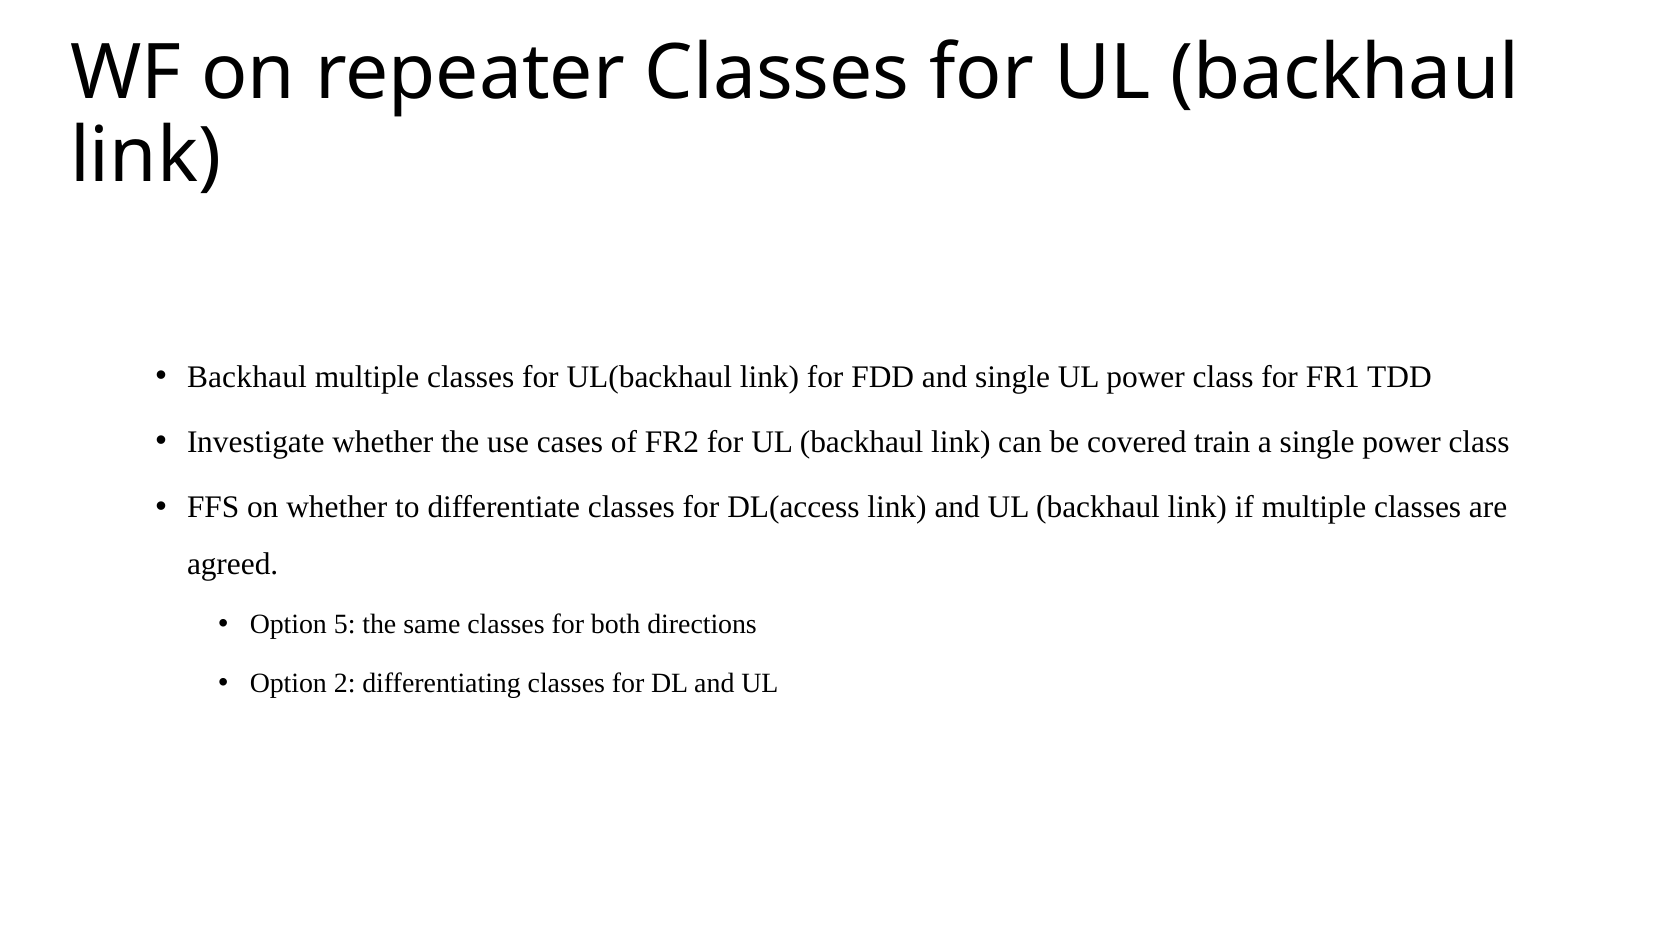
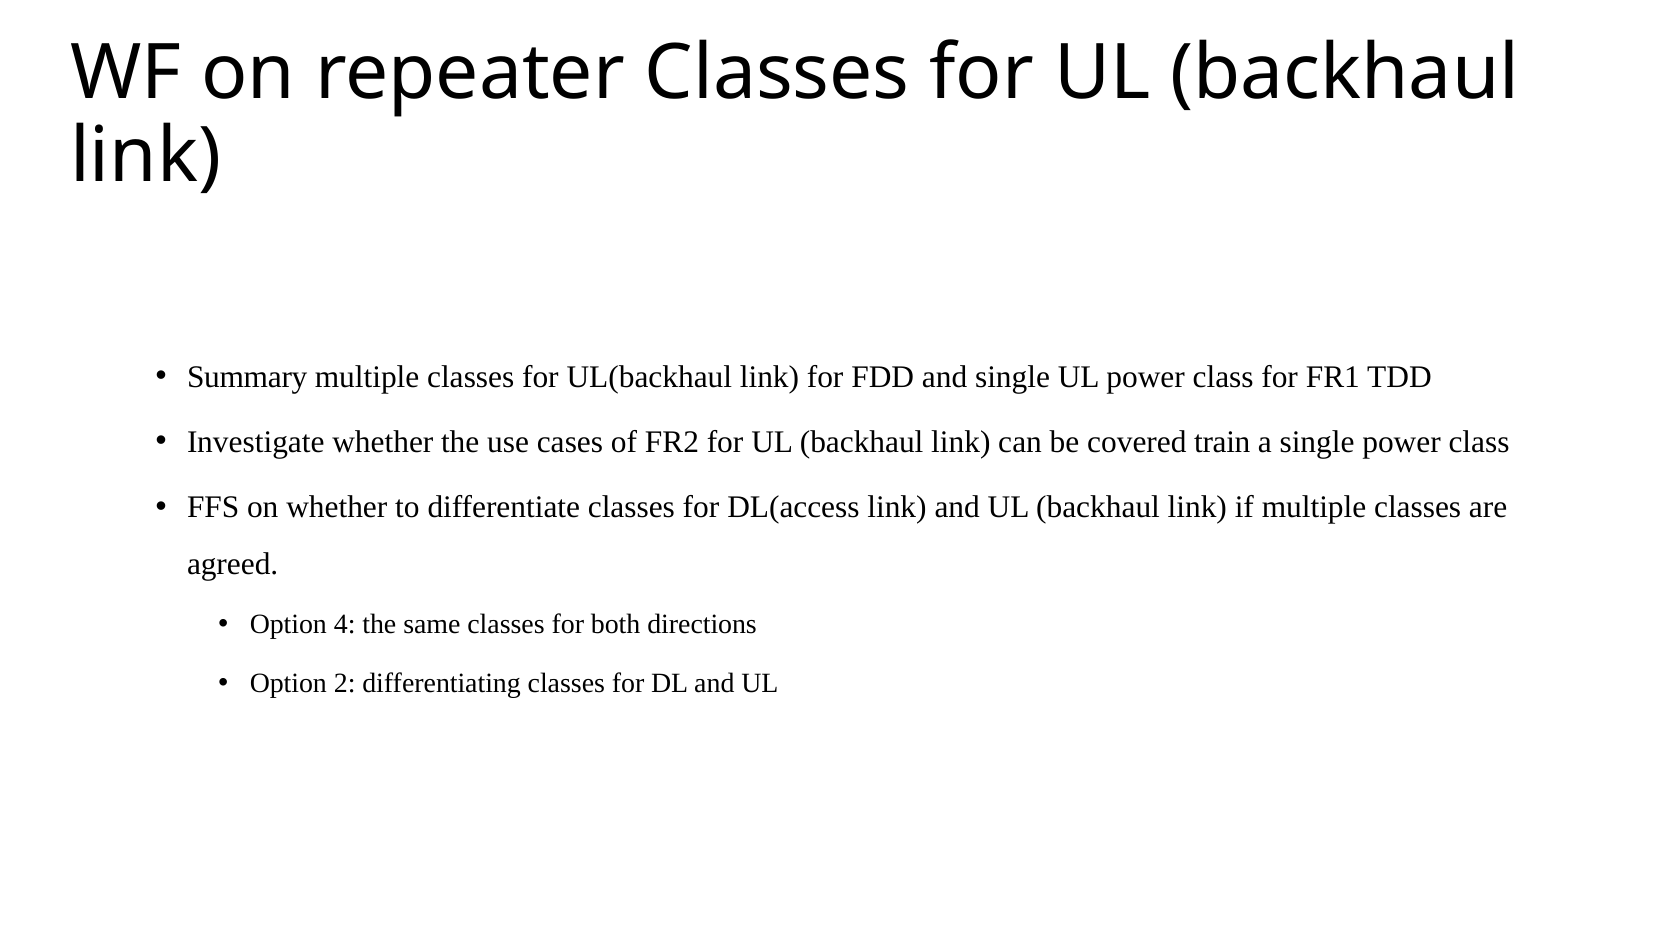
Backhaul: Backhaul -> Summary (247, 377)
5: 5 -> 4 (345, 625)
